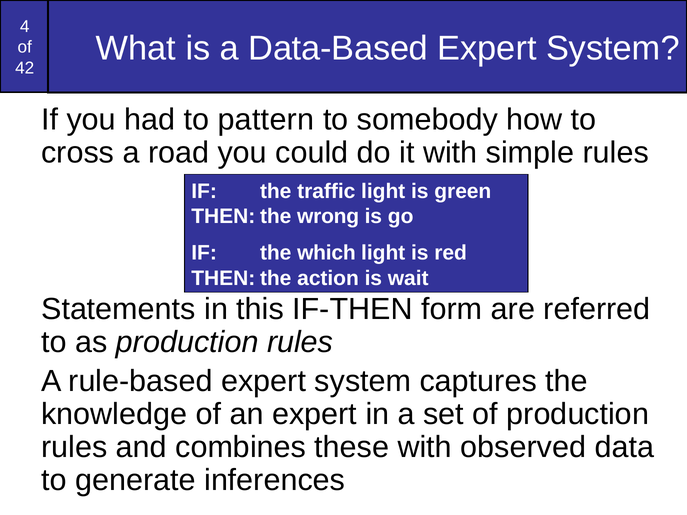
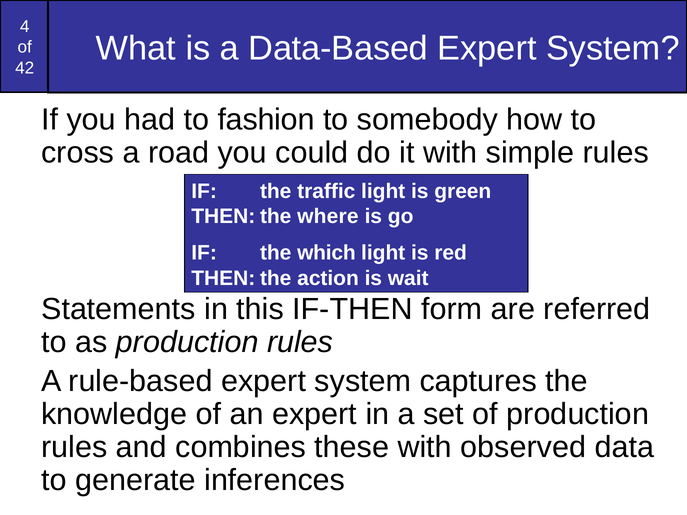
pattern: pattern -> fashion (266, 120)
wrong: wrong -> where (328, 217)
